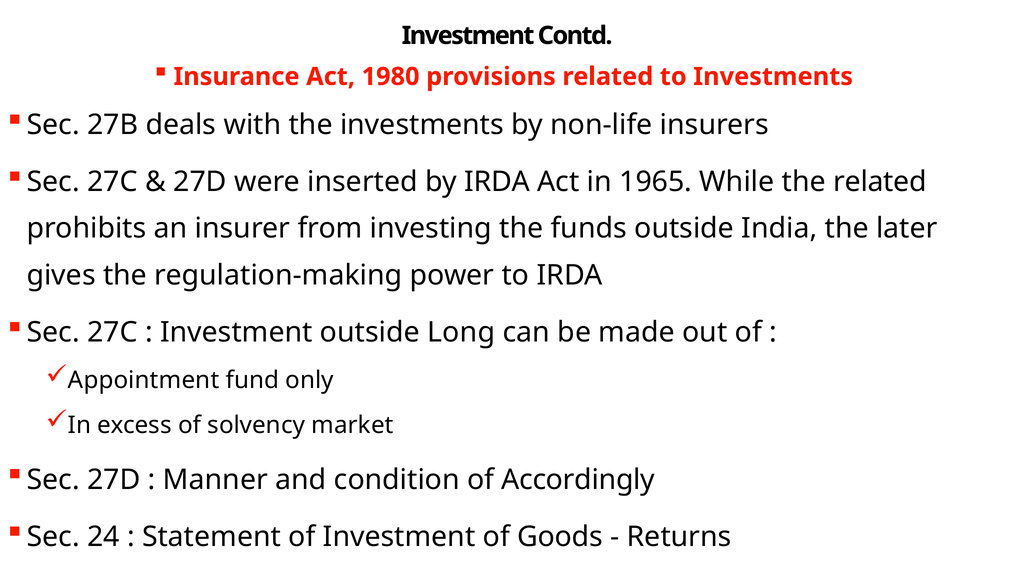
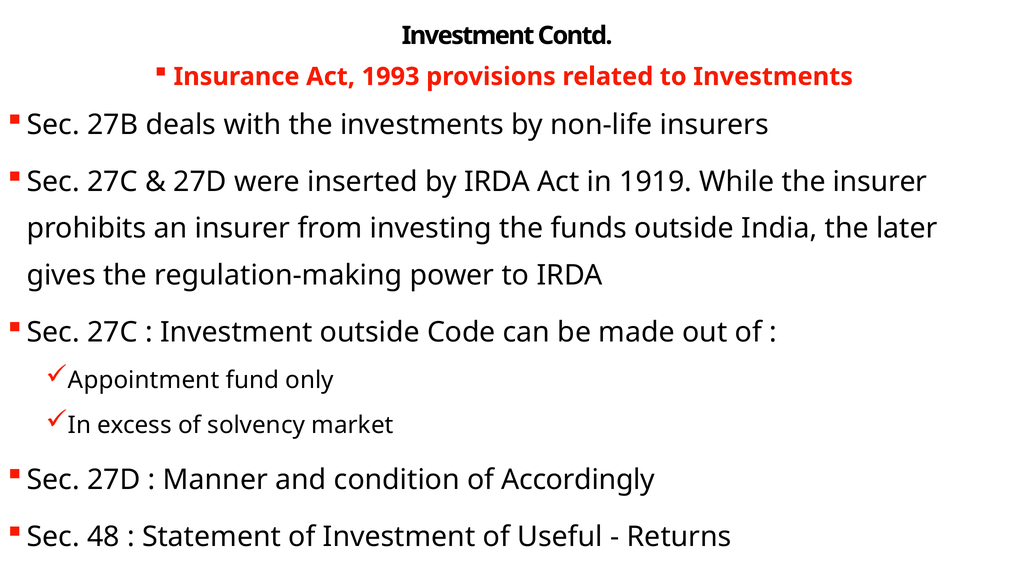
1980: 1980 -> 1993 (391, 77)
1965: 1965 -> 1919 (656, 182)
the related: related -> insurer (880, 182)
Long: Long -> Code (461, 333)
24: 24 -> 48 (103, 537)
Goods: Goods -> Useful (560, 537)
